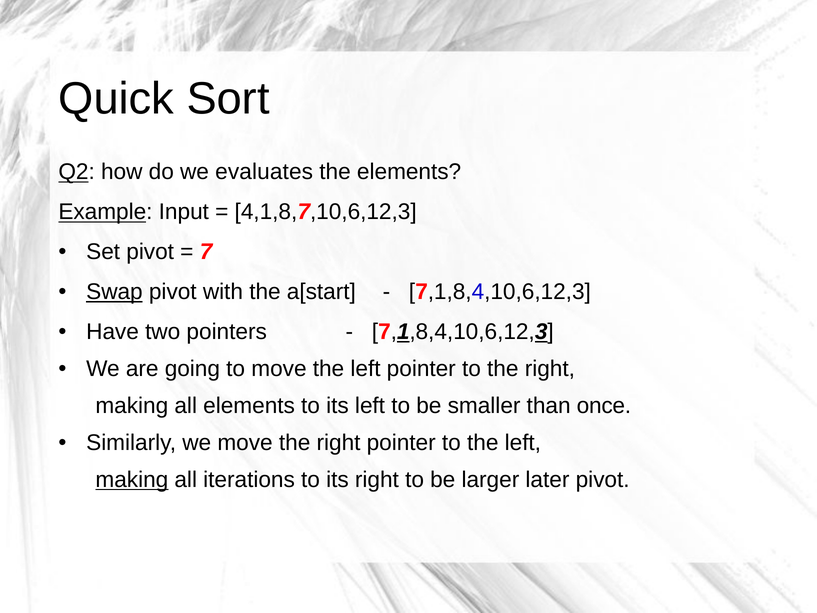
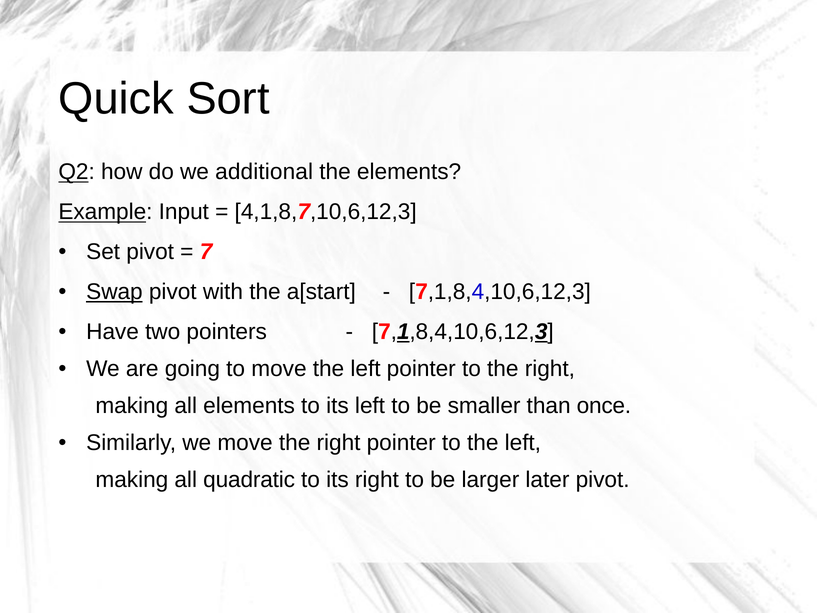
evaluates: evaluates -> additional (264, 172)
making underline: present -> none (132, 480)
iterations: iterations -> quadratic (249, 480)
